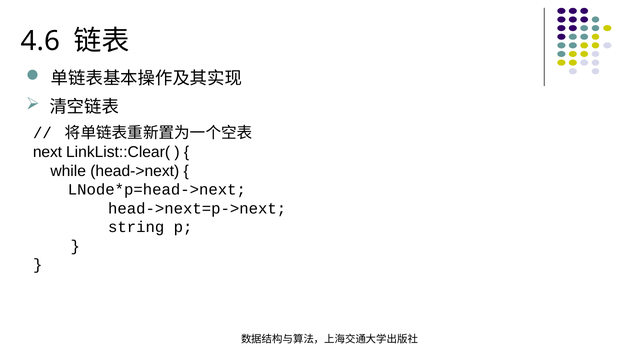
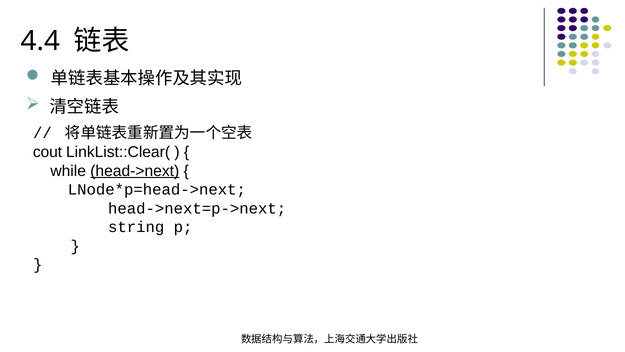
4.6: 4.6 -> 4.4 (40, 41)
next: next -> cout (47, 152)
head->next underline: none -> present (135, 171)
